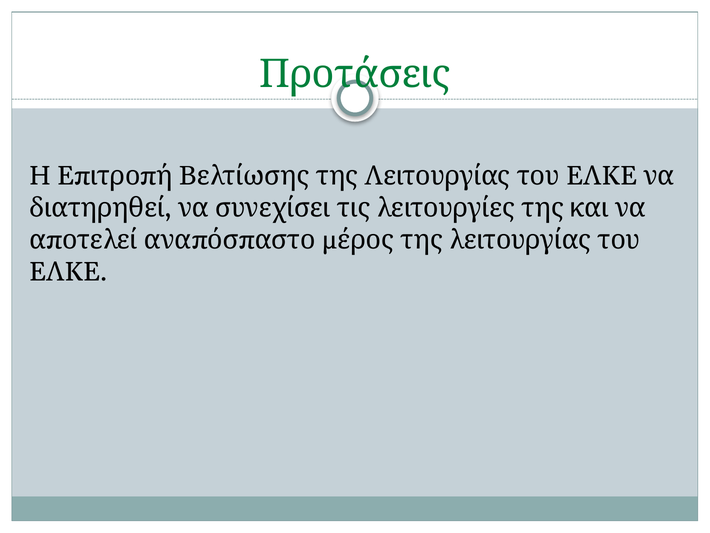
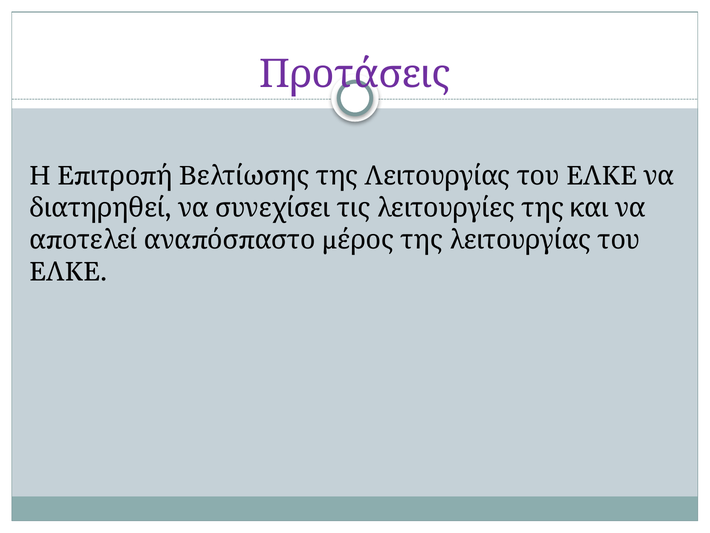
Προτάσεις colour: green -> purple (355, 74)
